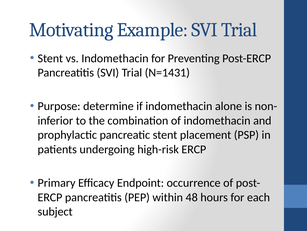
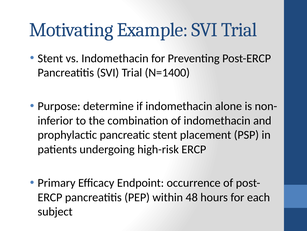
N=1431: N=1431 -> N=1400 (167, 72)
